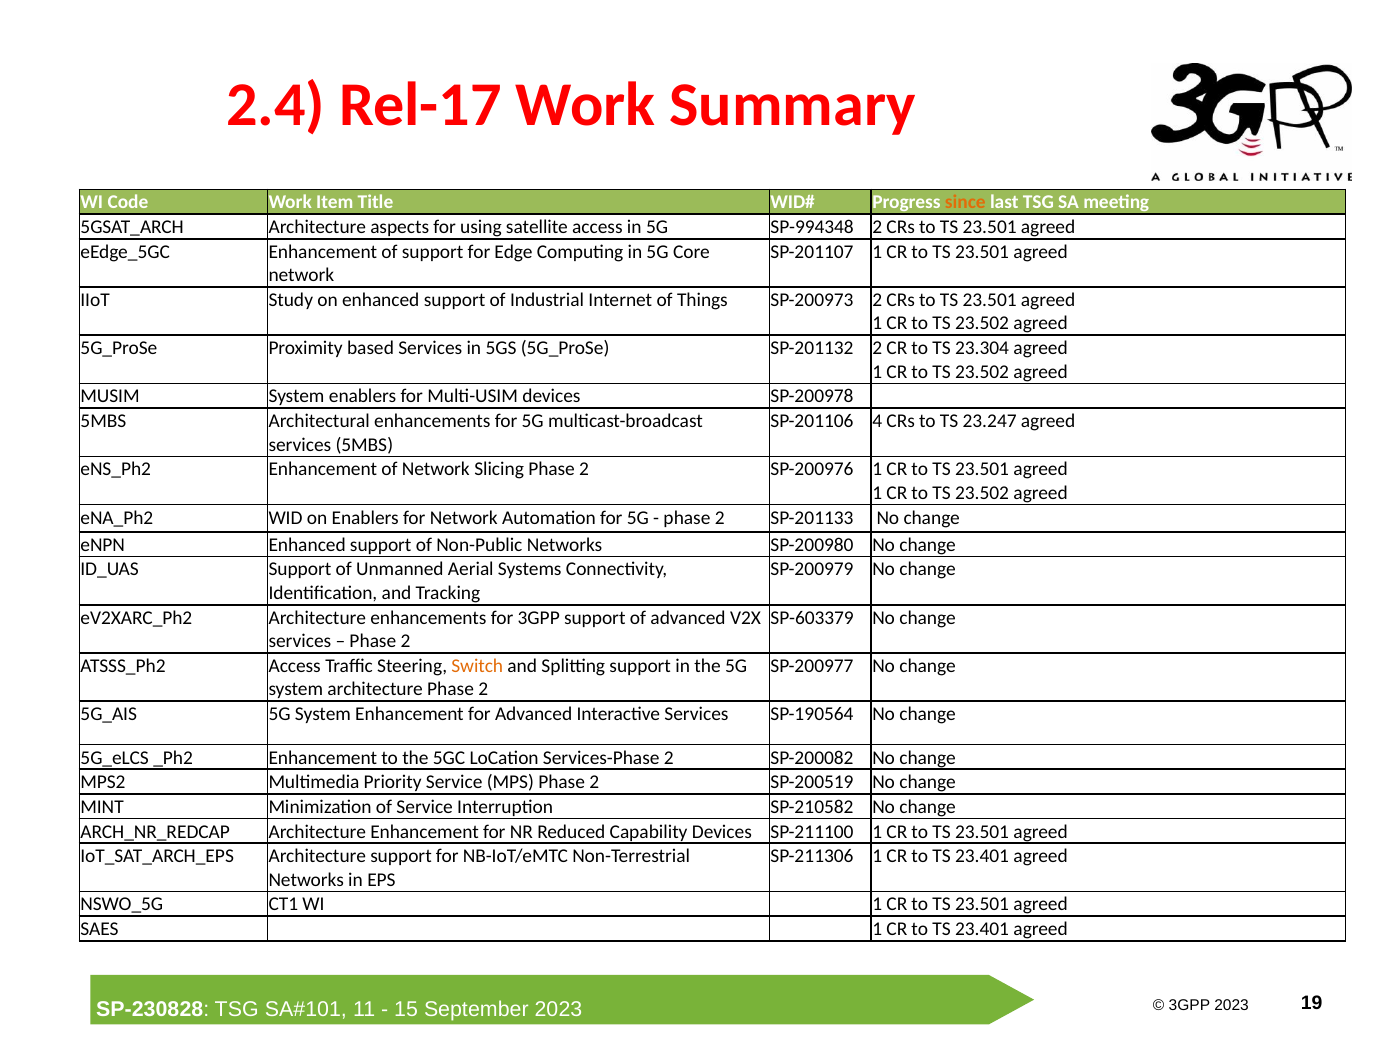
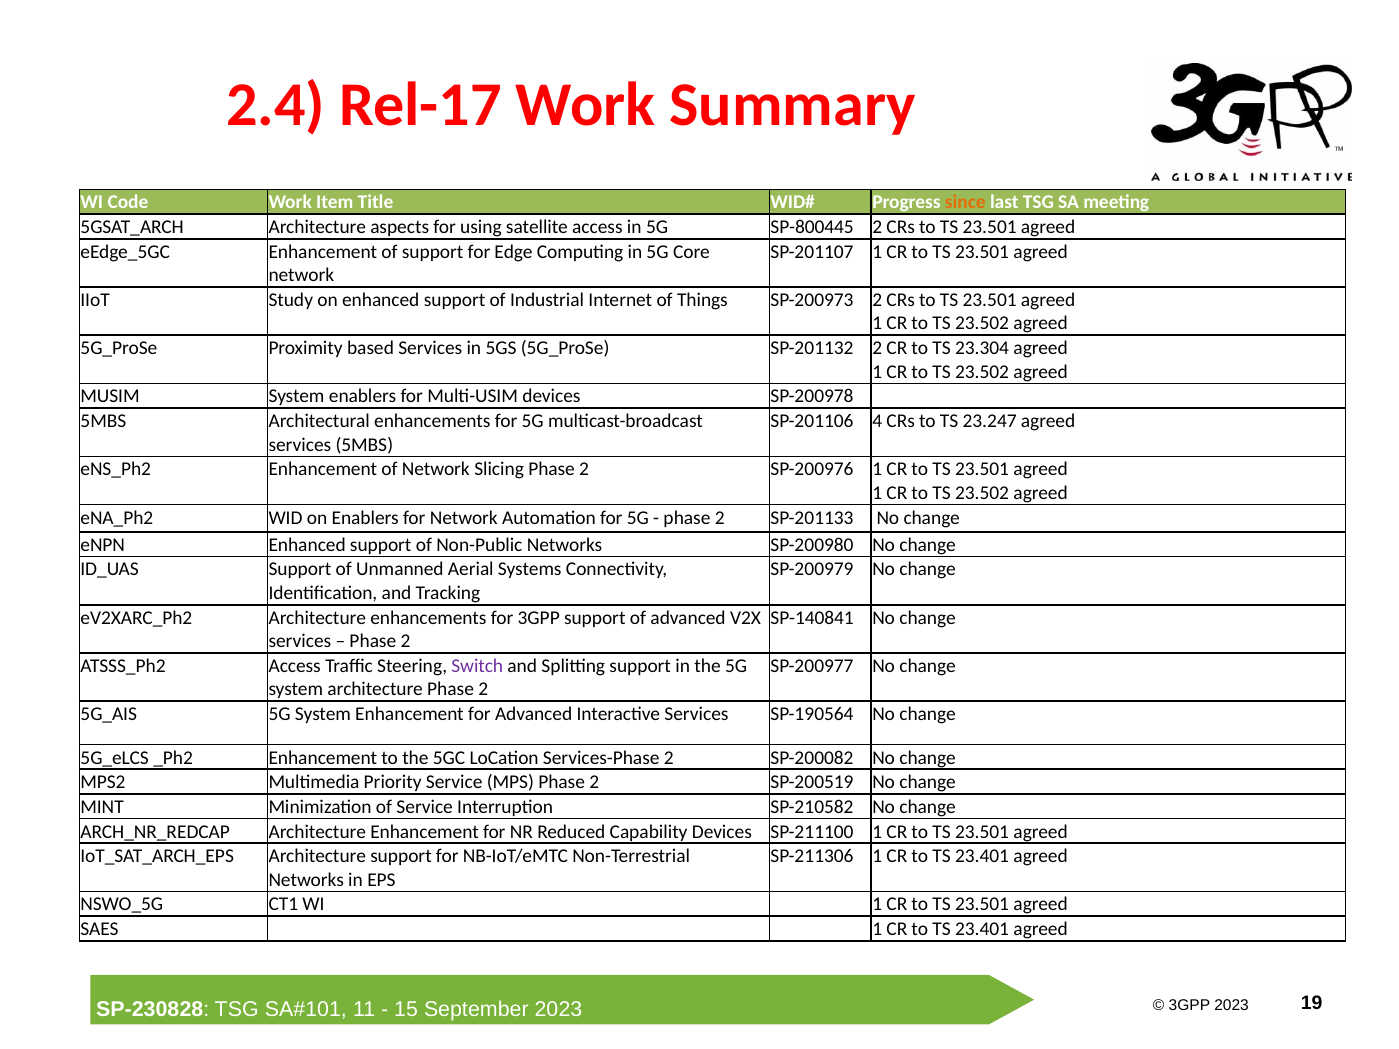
SP-994348: SP-994348 -> SP-800445 (812, 227)
SP-603379: SP-603379 -> SP-140841 (812, 618)
Switch colour: orange -> purple (477, 666)
